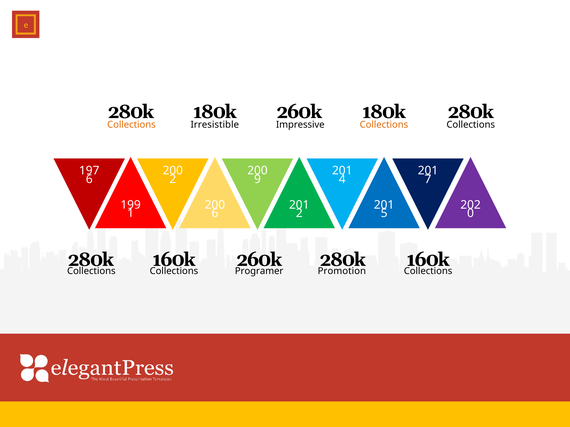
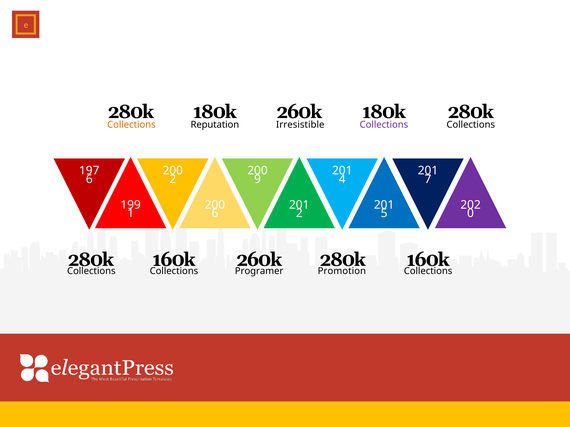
Irresistible: Irresistible -> Reputation (215, 125)
Impressive: Impressive -> Irresistible (300, 125)
Collections colour: orange -> purple (384, 125)
